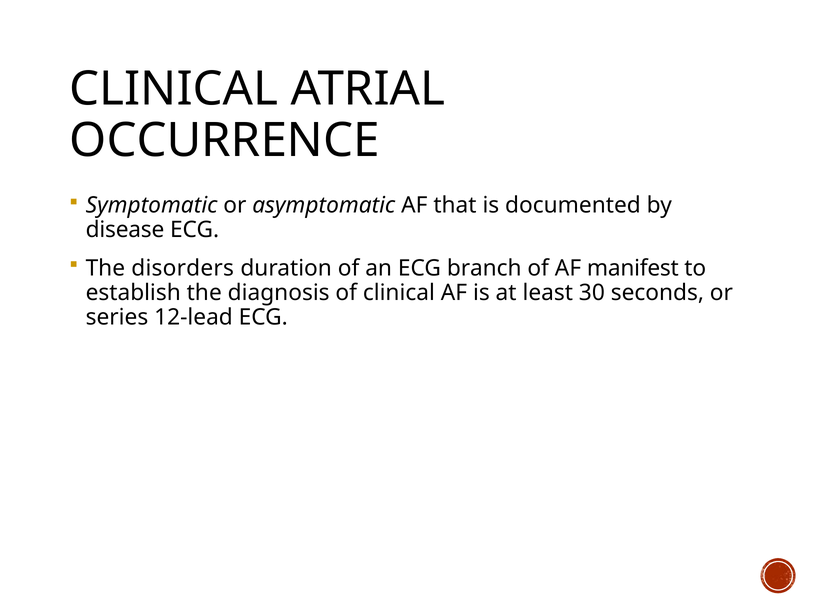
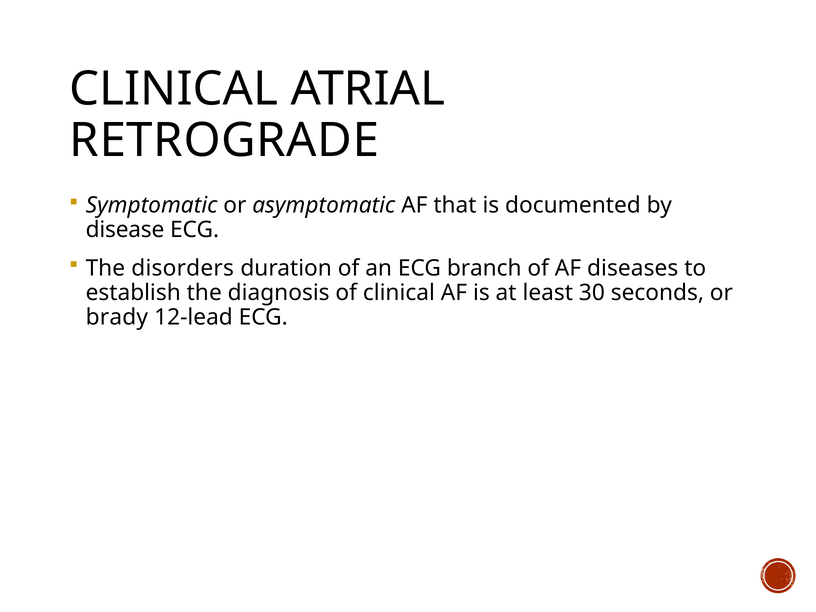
OCCURRENCE: OCCURRENCE -> RETROGRADE (224, 140)
manifest: manifest -> diseases (633, 268)
series: series -> brady (117, 317)
